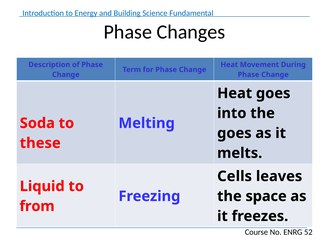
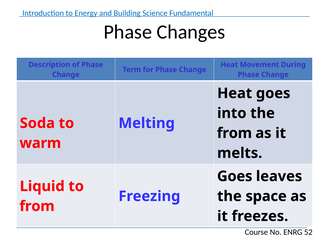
goes: goes -> from (234, 133)
these: these -> warm (40, 143)
Cells: Cells -> Goes (235, 176)
